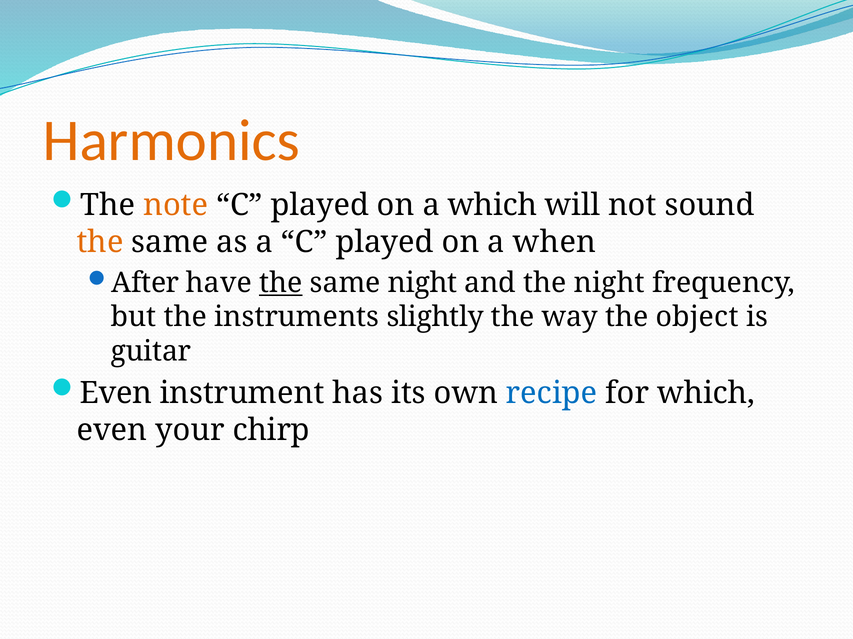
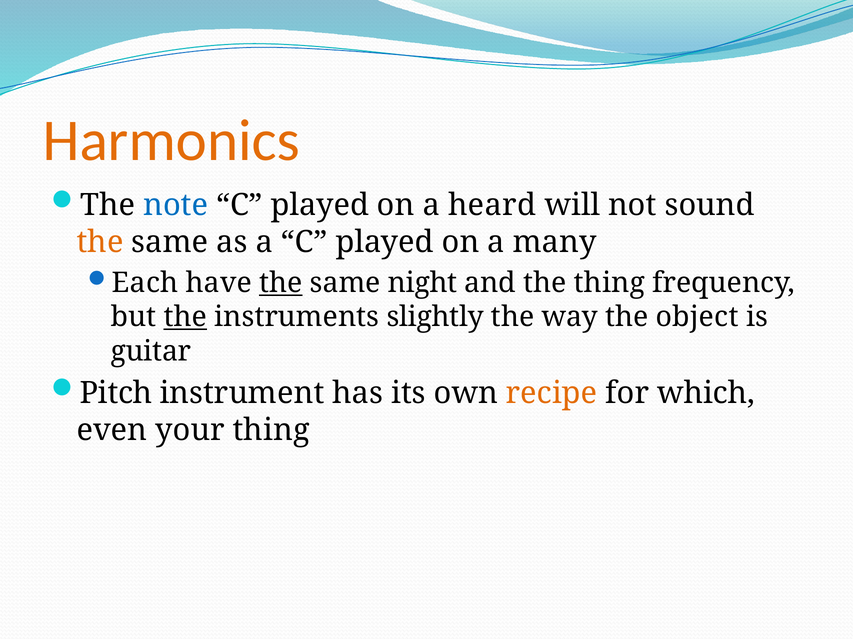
note colour: orange -> blue (176, 205)
a which: which -> heard (492, 205)
when: when -> many (555, 242)
After: After -> Each (145, 283)
the night: night -> thing (609, 283)
the underline: none -> present (185, 317)
Even: Even -> Pitch (116, 393)
recipe colour: blue -> orange (552, 393)
your chirp: chirp -> thing (271, 430)
